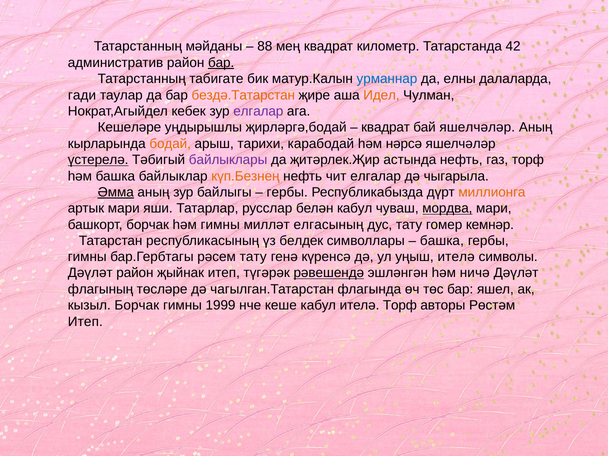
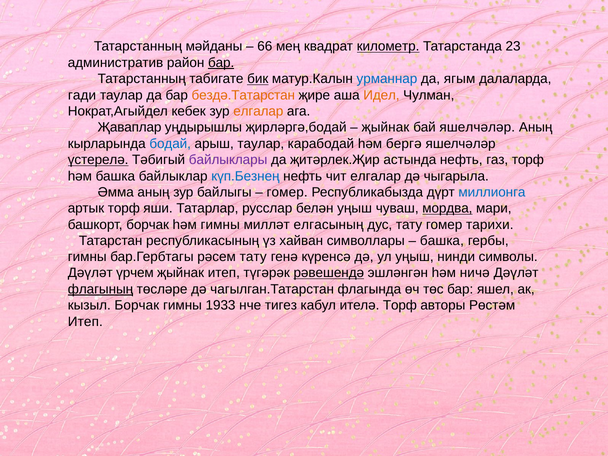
88: 88 -> 66 (265, 46)
километр underline: none -> present (388, 46)
42: 42 -> 23 (513, 46)
бик underline: none -> present (258, 79)
елны: елны -> ягым (460, 79)
елгалар colour: purple -> orange (258, 111)
Кешеләре: Кешеләре -> Җаваплар (129, 128)
квадрат: квадрат -> җыйнак (385, 128)
бодай colour: orange -> blue (170, 144)
арыш тарихи: тарихи -> таулар (261, 144)
нәрсә: нәрсә -> бергә (404, 144)
күп.Безнең colour: orange -> blue (245, 176)
Әмма underline: present -> none (116, 192)
гербы: гербы -> гомер (287, 192)
миллионга colour: orange -> blue (492, 192)
артык мари: мари -> торф (124, 209)
белән кабул: кабул -> уңыш (355, 209)
кемнәр: кемнәр -> тарихи (490, 225)
белдек: белдек -> хайван (301, 241)
уңыш ителә: ителә -> нинди (456, 257)
Дәүләт район: район -> үрчем (135, 273)
флагының underline: none -> present (100, 289)
1999: 1999 -> 1933 (221, 305)
кеше: кеше -> тигез (281, 305)
